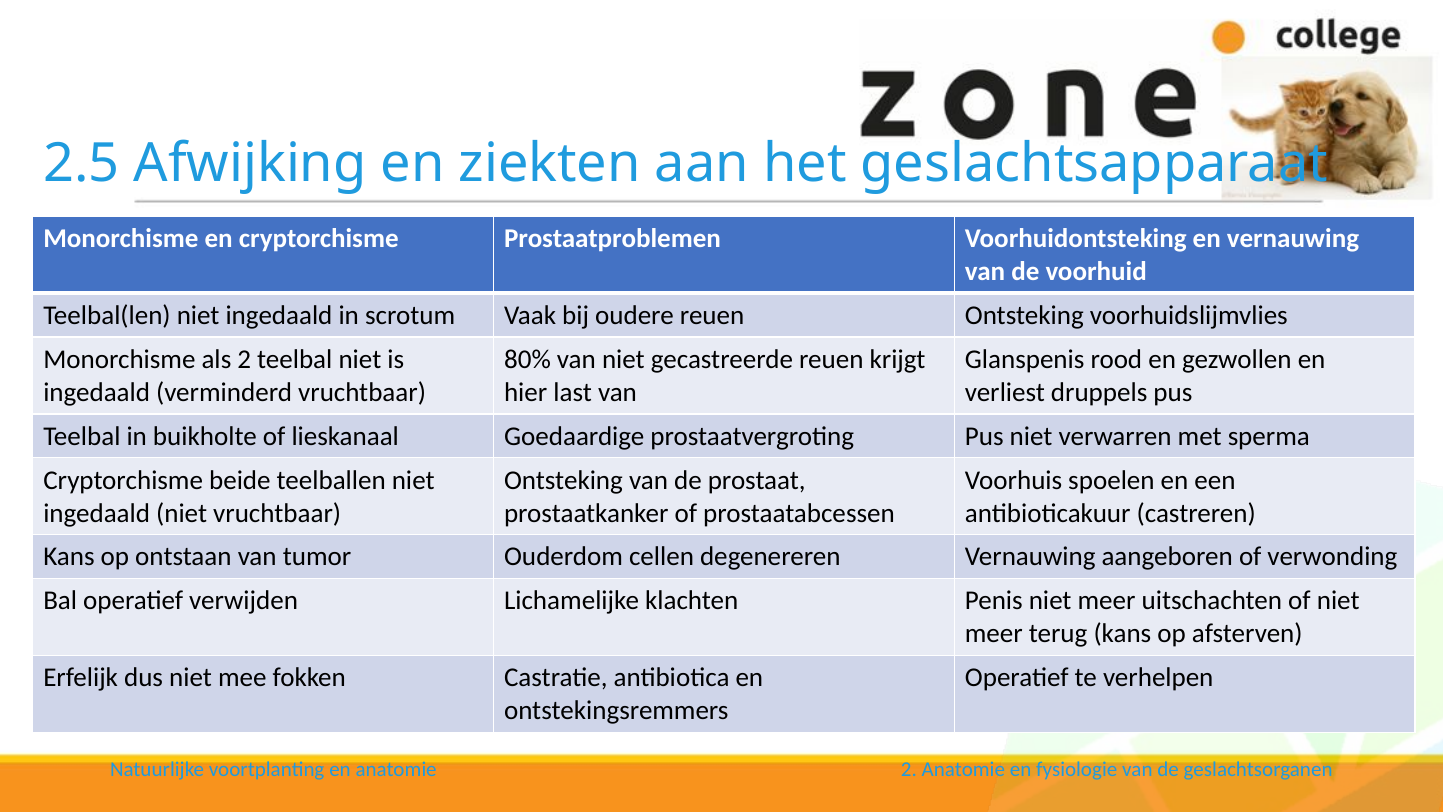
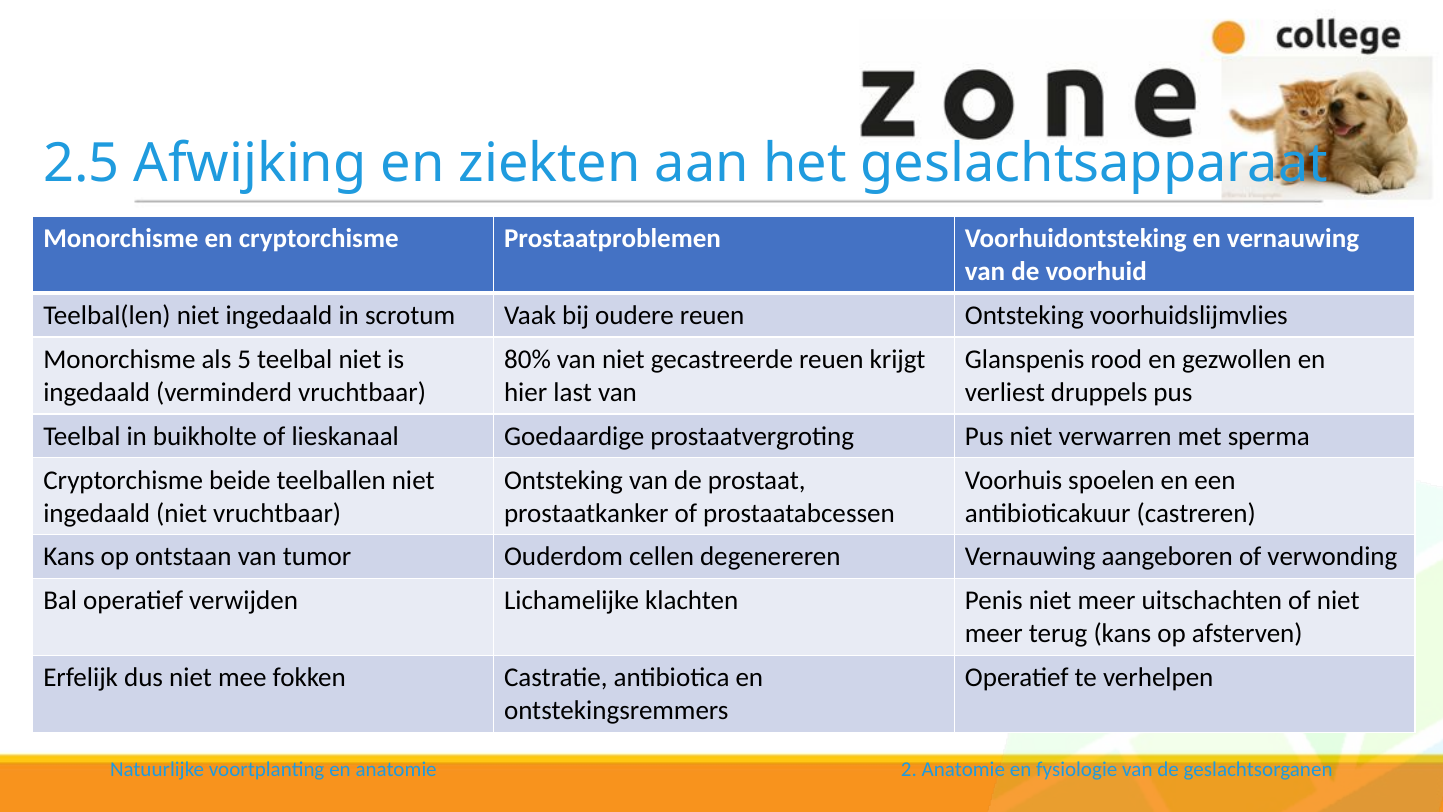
als 2: 2 -> 5 (244, 359)
